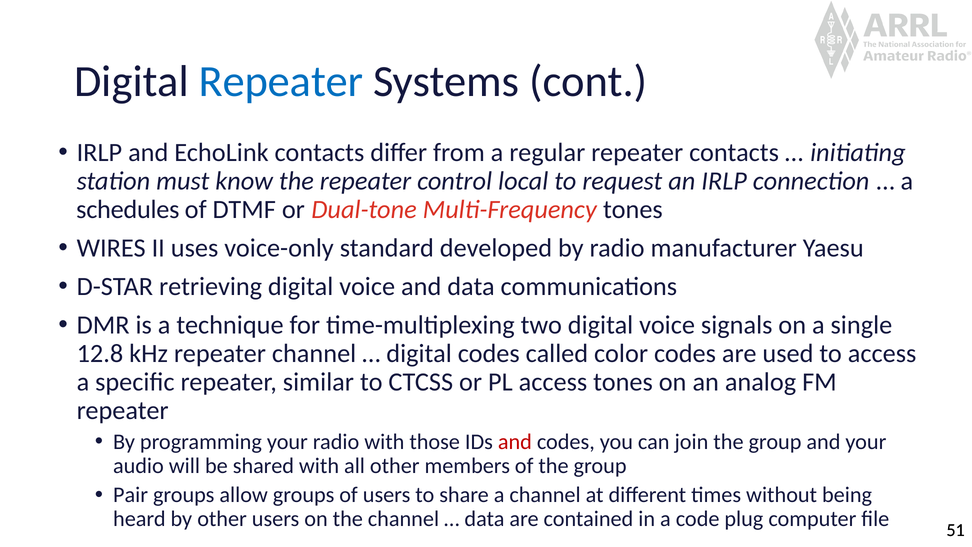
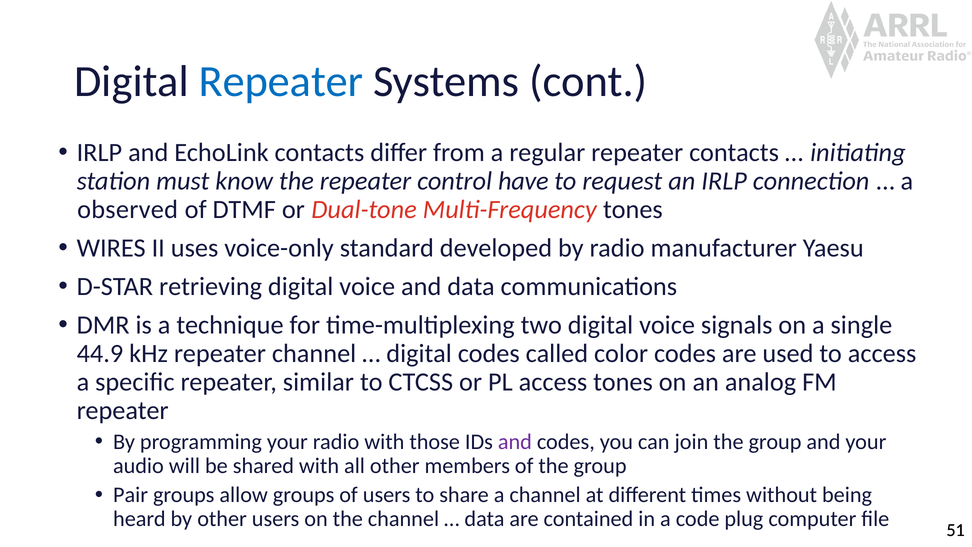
local: local -> have (523, 181)
schedules: schedules -> observed (128, 209)
12.8: 12.8 -> 44.9 (100, 353)
and colour: red -> purple (515, 441)
